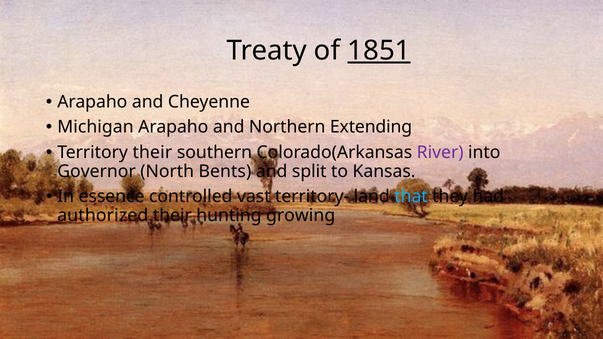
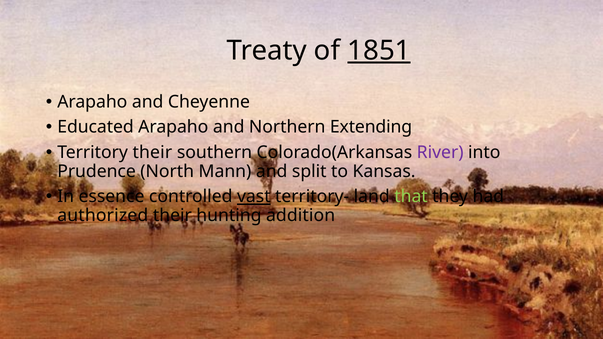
Michigan: Michigan -> Educated (96, 127)
Governor: Governor -> Prudence (97, 172)
Bents: Bents -> Mann (225, 172)
vast underline: none -> present (254, 197)
that colour: light blue -> light green (411, 197)
growing: growing -> addition (301, 216)
